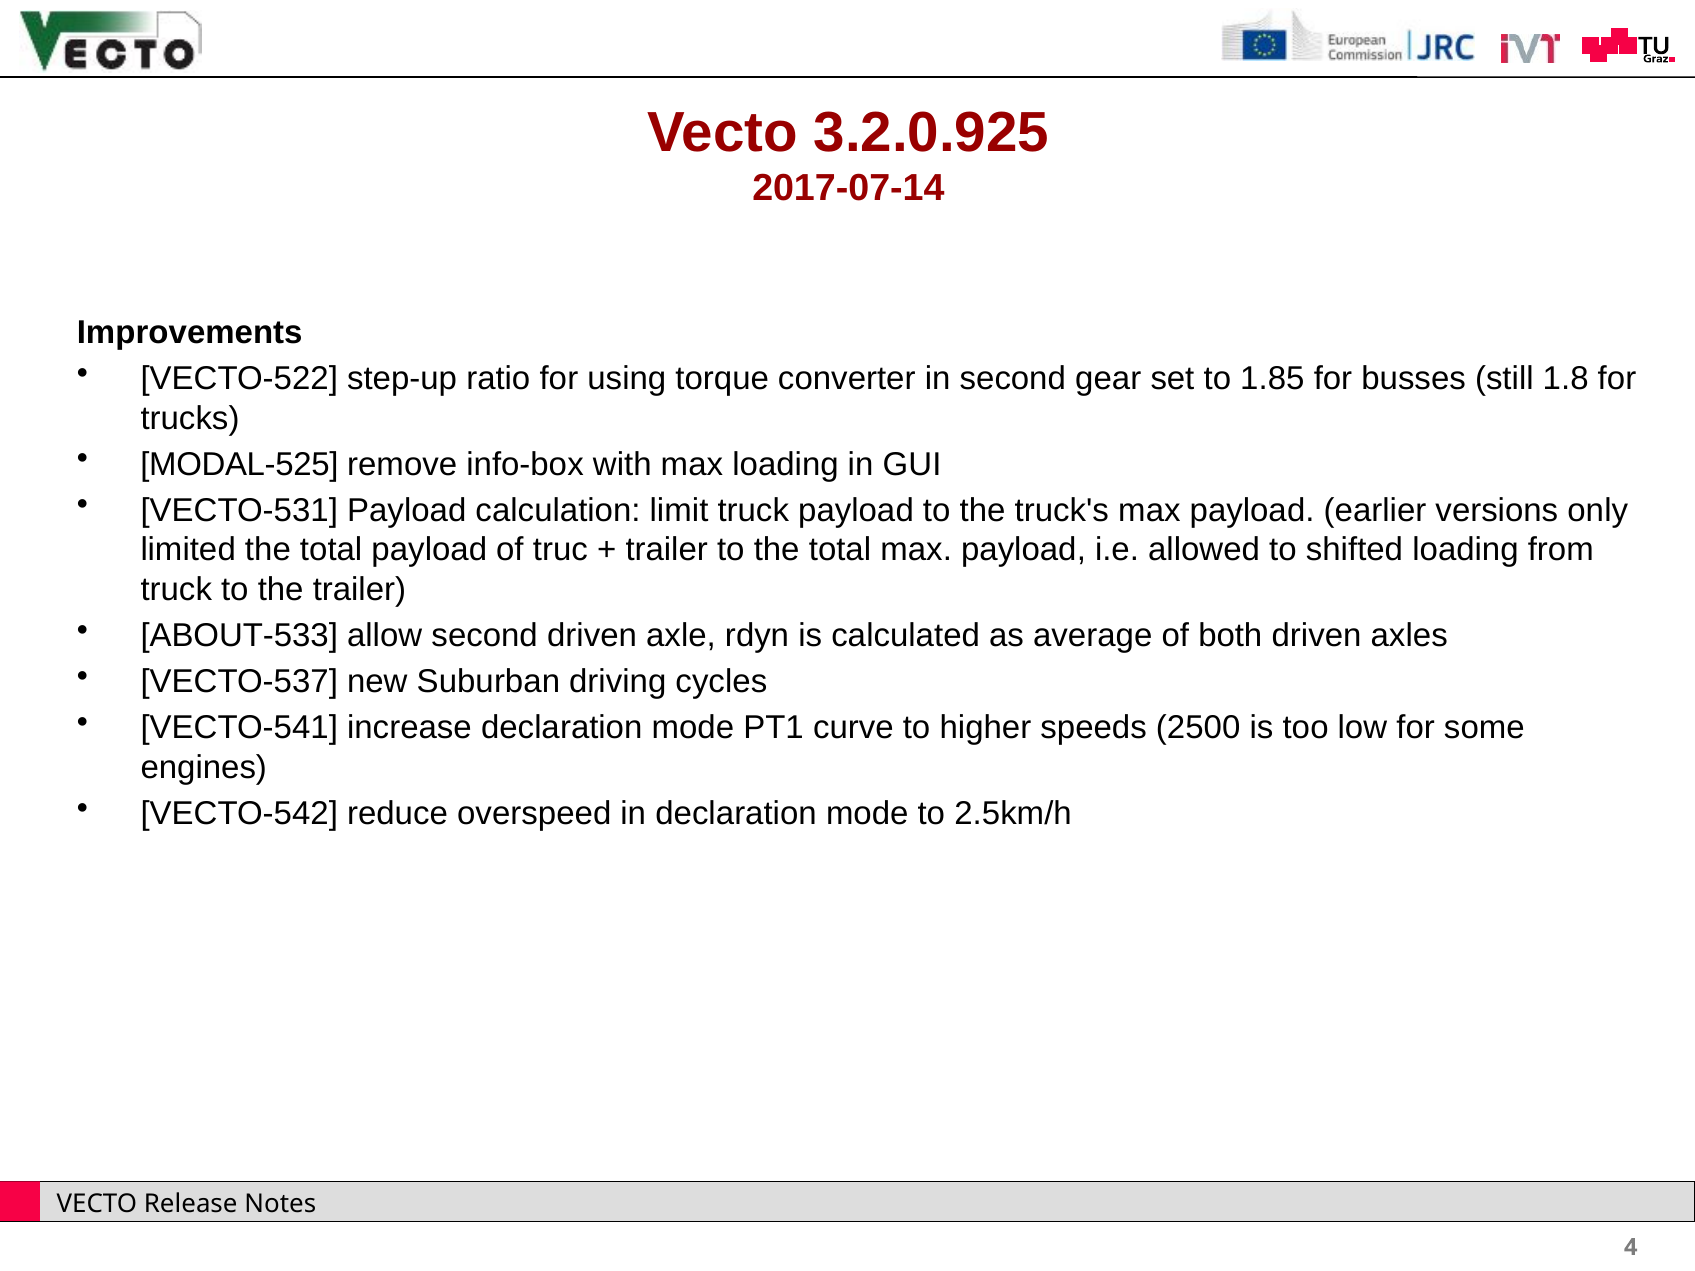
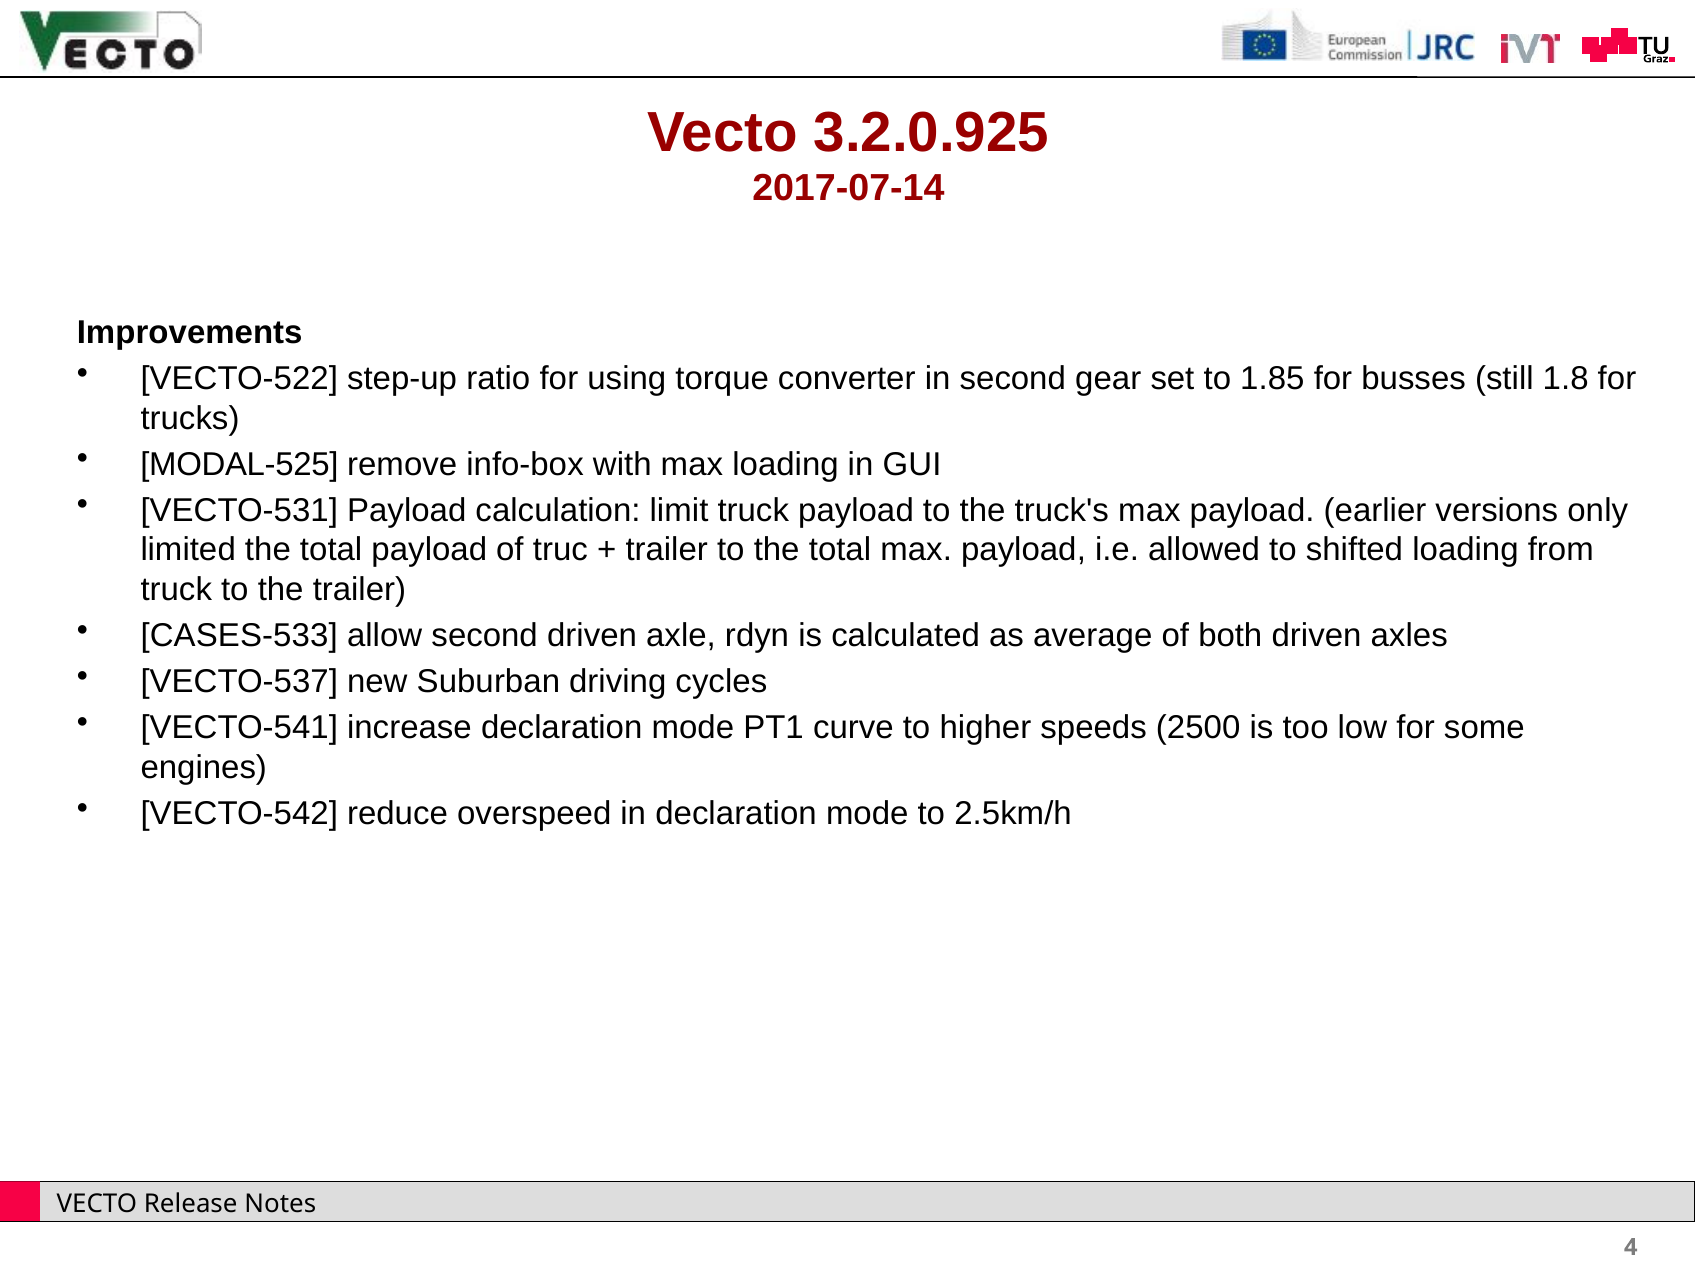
ABOUT-533: ABOUT-533 -> CASES-533 (239, 636)
